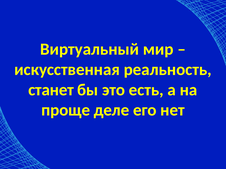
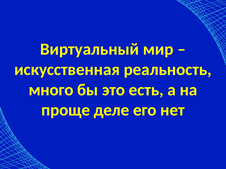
станет: станет -> много (51, 90)
